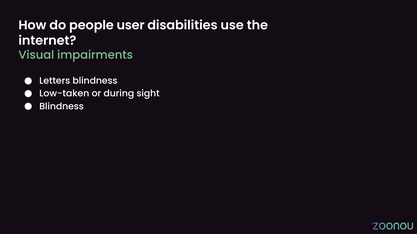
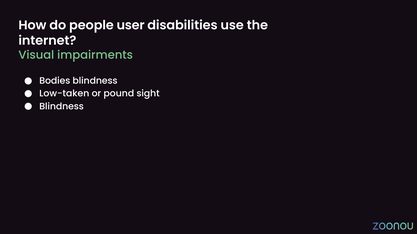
Letters: Letters -> Bodies (55, 81)
during: during -> pound (119, 94)
